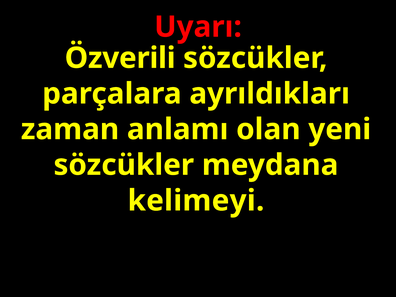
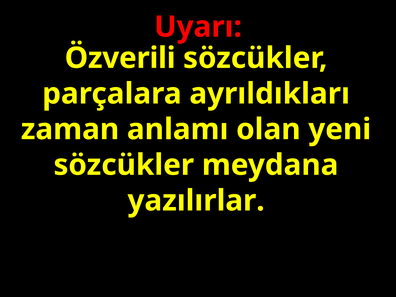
kelimeyi: kelimeyi -> yazılırlar (196, 201)
